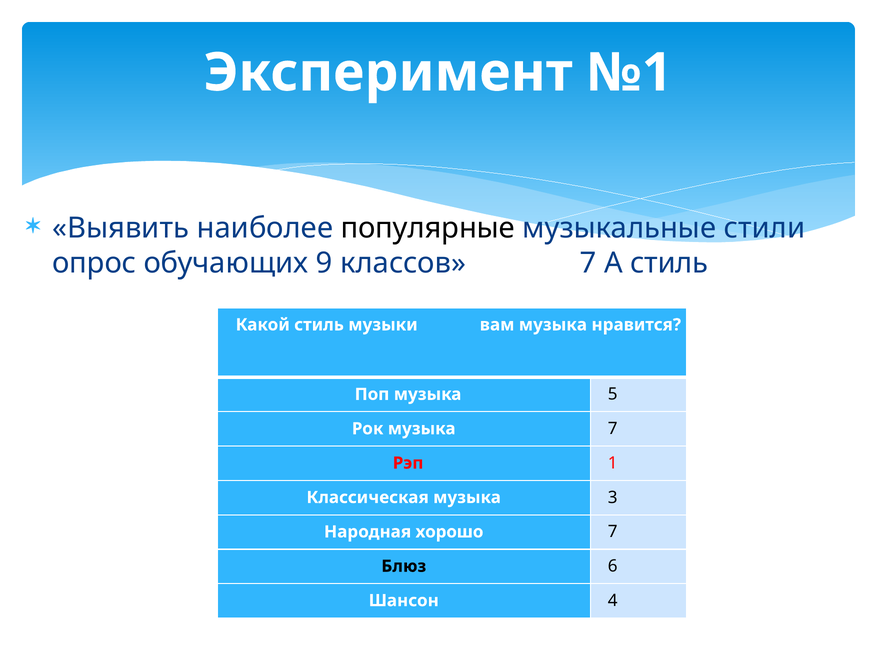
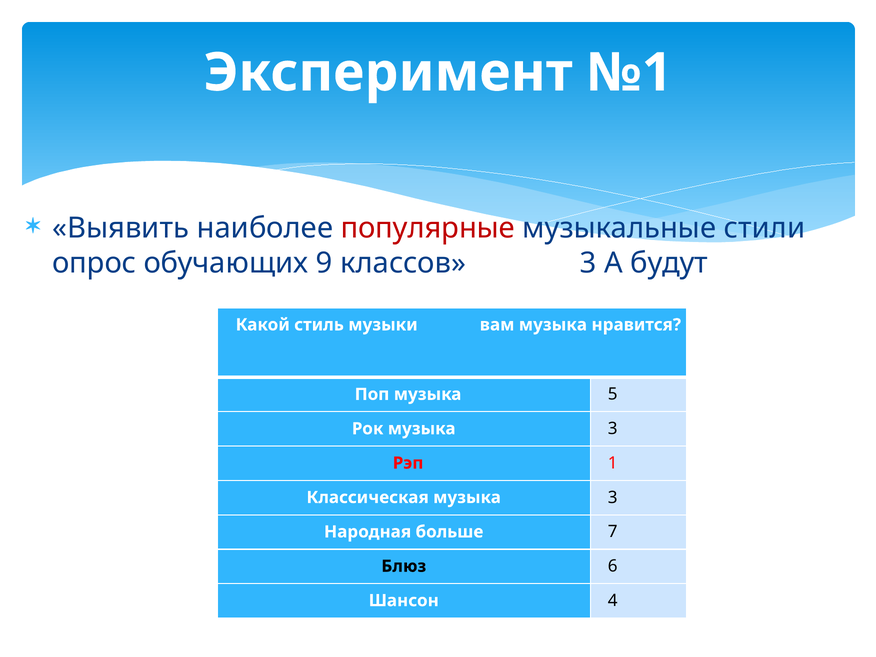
популярные colour: black -> red (428, 228)
классов 7: 7 -> 3 (588, 263)
А стиль: стиль -> будут (669, 263)
Рок музыка 7: 7 -> 3 (613, 429)
хорошо: хорошо -> больше (449, 532)
